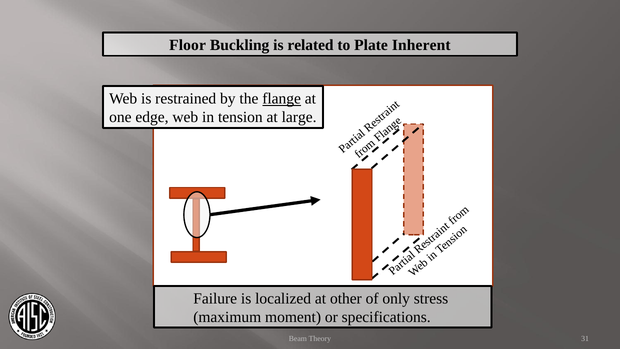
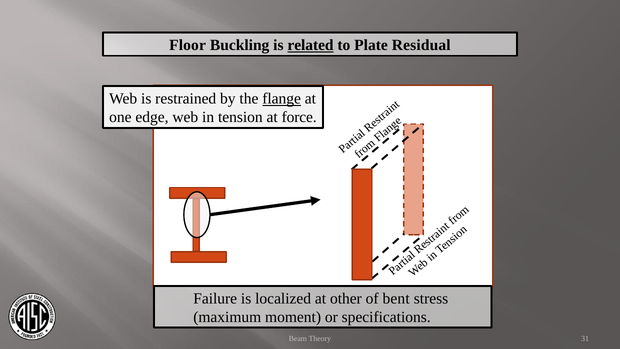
related underline: none -> present (311, 45)
Inherent: Inherent -> Residual (421, 45)
large: large -> force (299, 117)
only: only -> bent (396, 298)
